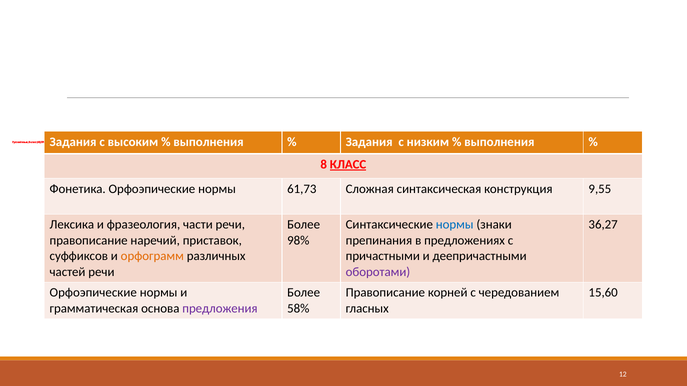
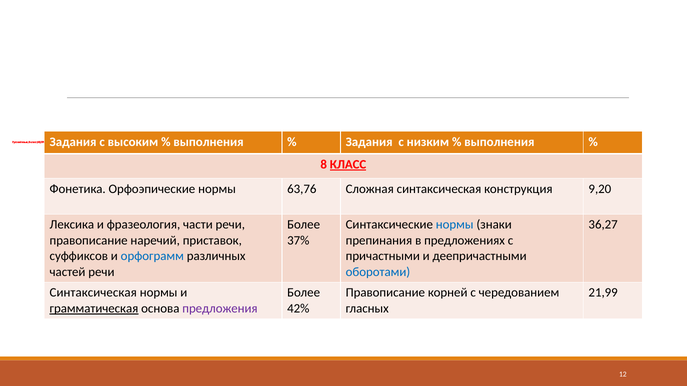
61,73: 61,73 -> 63,76 (302, 189)
9,55: 9,55 -> 9,20 (600, 189)
98%: 98% -> 37% (298, 241)
орфограмм colour: orange -> blue (152, 256)
оборотами colour: purple -> blue (378, 272)
Орфоэпические: Орфоэпические -> Синтаксическая (93, 293)
15,60: 15,60 -> 21,99 (603, 293)
грамматическая underline: none -> present (94, 309)
58%: 58% -> 42% (298, 309)
